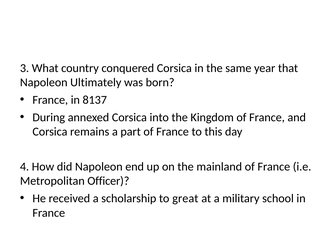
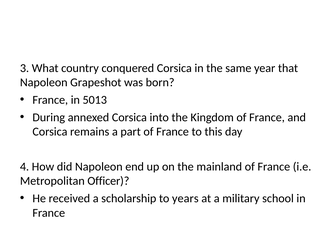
Ultimately: Ultimately -> Grapeshot (96, 82)
8137: 8137 -> 5013 (95, 100)
great: great -> years (185, 198)
